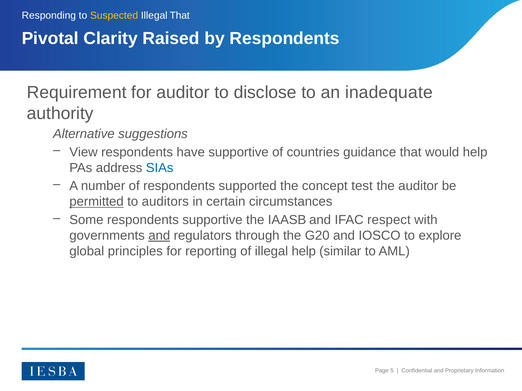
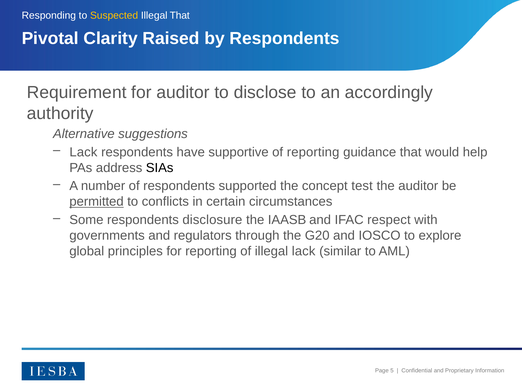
inadequate: inadequate -> accordingly (389, 93)
View: View -> Lack (83, 152)
of countries: countries -> reporting (313, 152)
SIAs colour: blue -> black (160, 168)
auditors: auditors -> conflicts (165, 202)
respondents supportive: supportive -> disclosure (212, 220)
and underline: present -> none (159, 236)
illegal help: help -> lack (304, 251)
